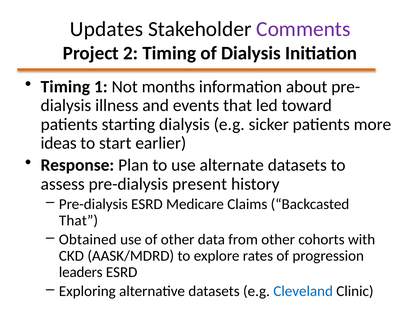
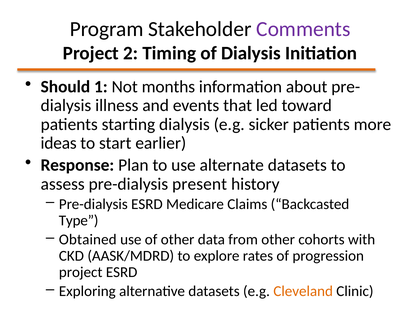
Updates: Updates -> Program (107, 29)
Timing: Timing -> Should (65, 87)
That: That -> Type (79, 220)
leaders: leaders -> project (81, 272)
Cleveland colour: blue -> orange (303, 291)
